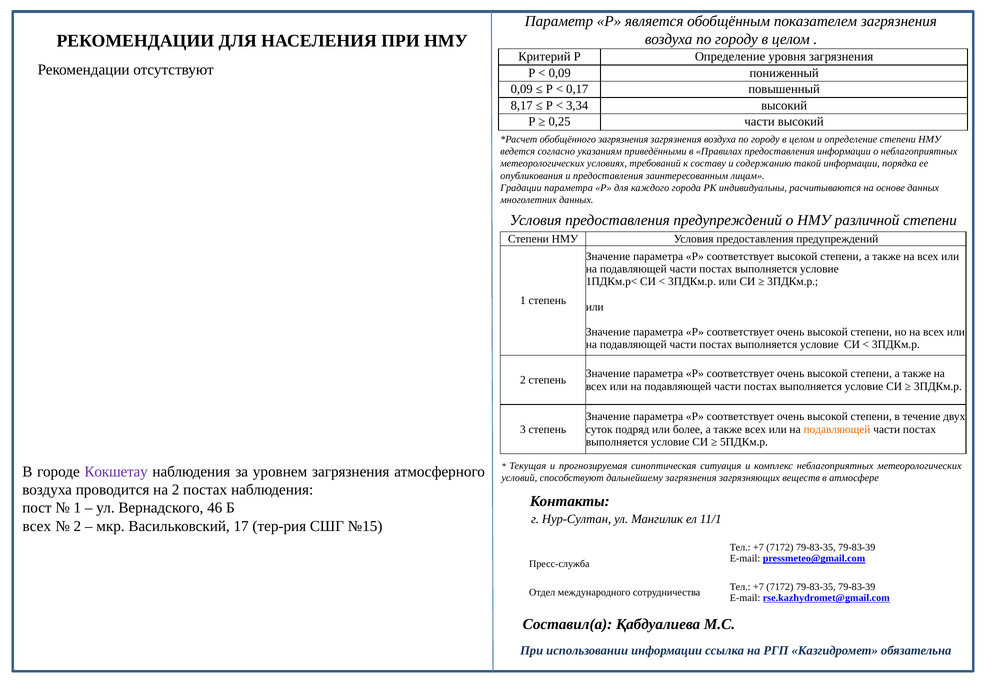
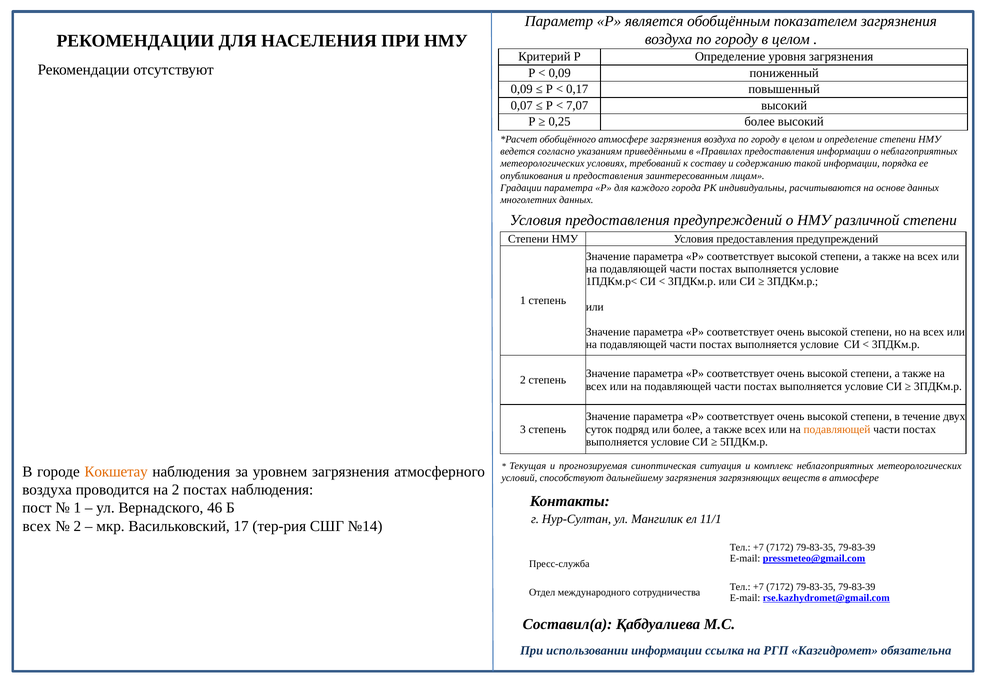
8,17: 8,17 -> 0,07 (522, 105)
3,34: 3,34 -> 7,07 (577, 105)
0,25 части: части -> более (760, 122)
обобщённого загрязнения: загрязнения -> атмосфере (623, 139)
Кокшетау colour: purple -> orange (116, 471)
№15: №15 -> №14 (365, 526)
